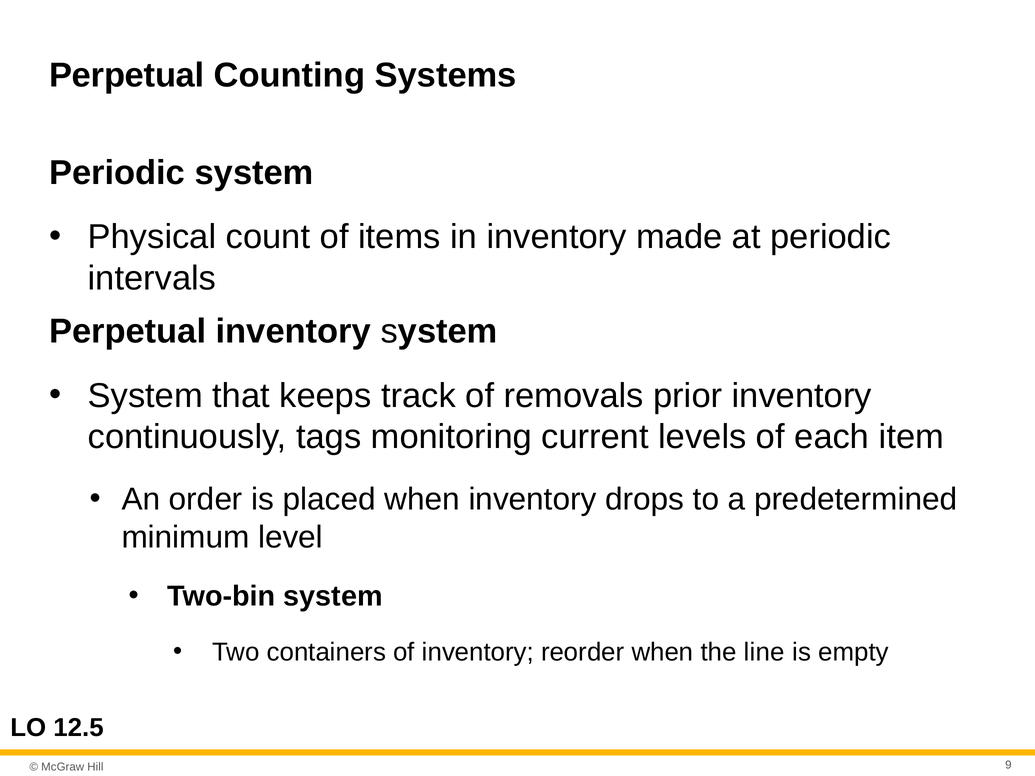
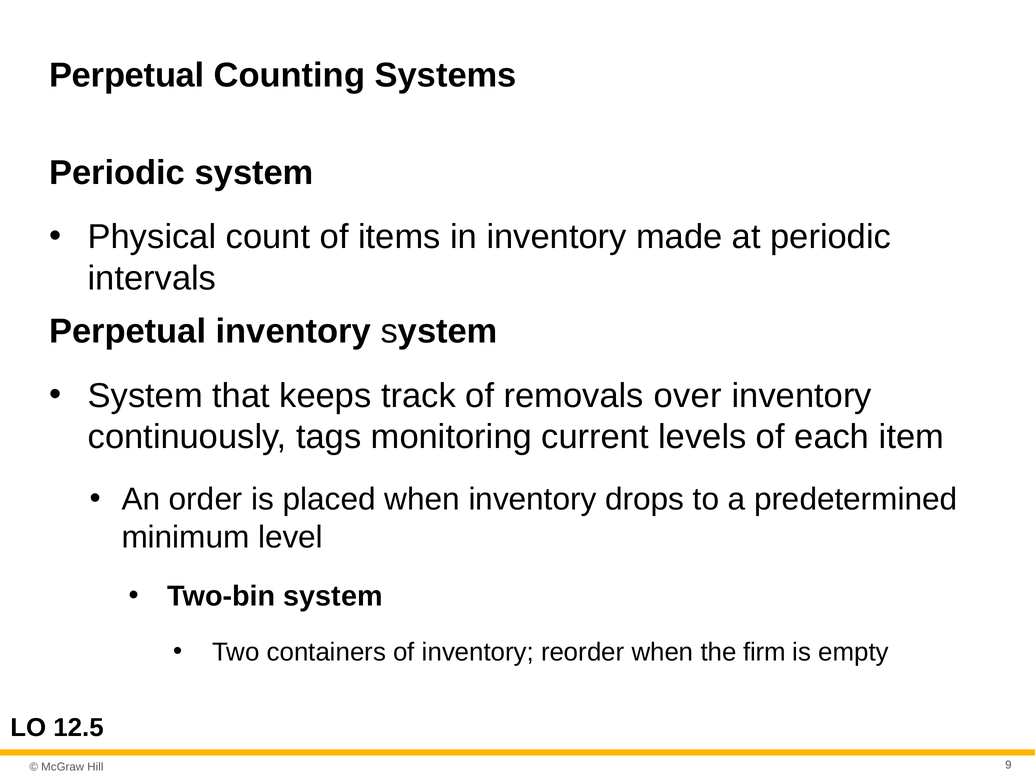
prior: prior -> over (688, 396)
line: line -> firm (765, 652)
